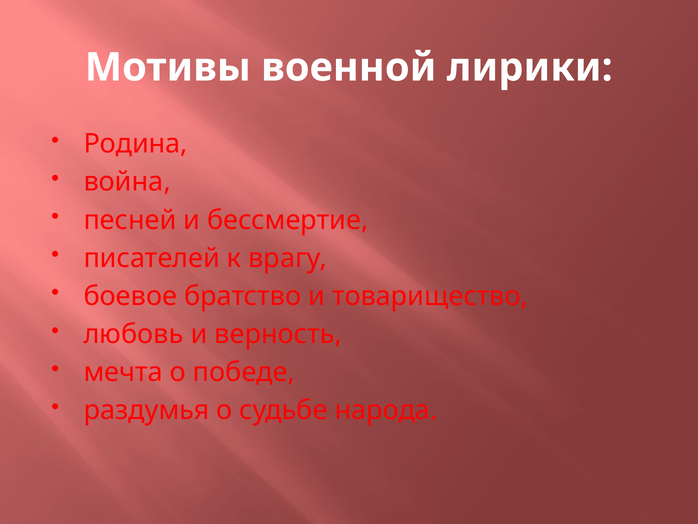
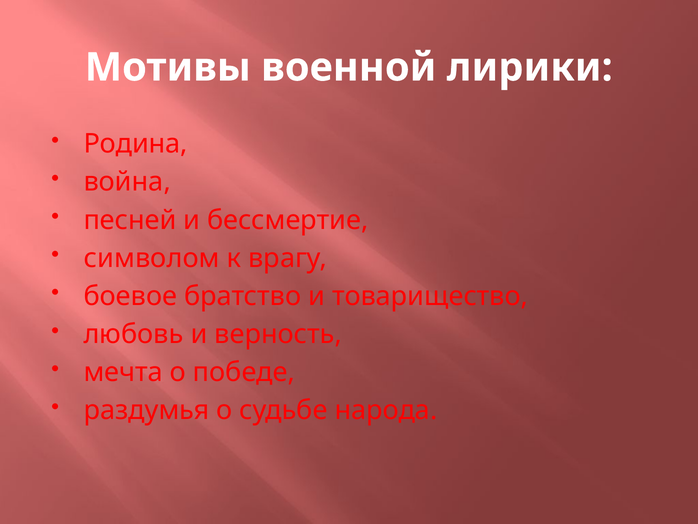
писателей: писателей -> символом (152, 258)
